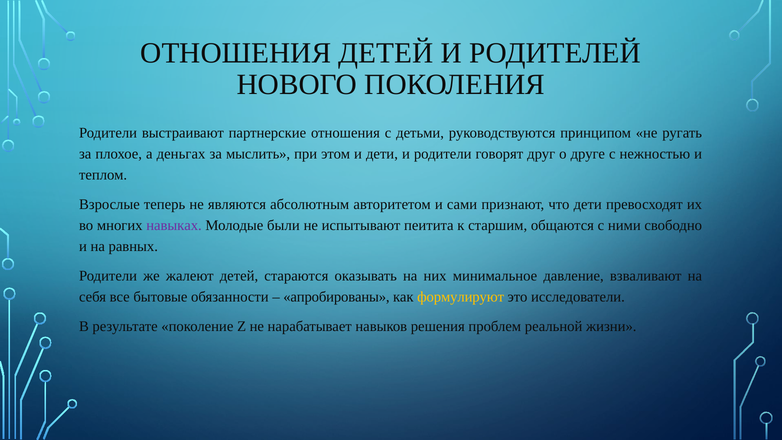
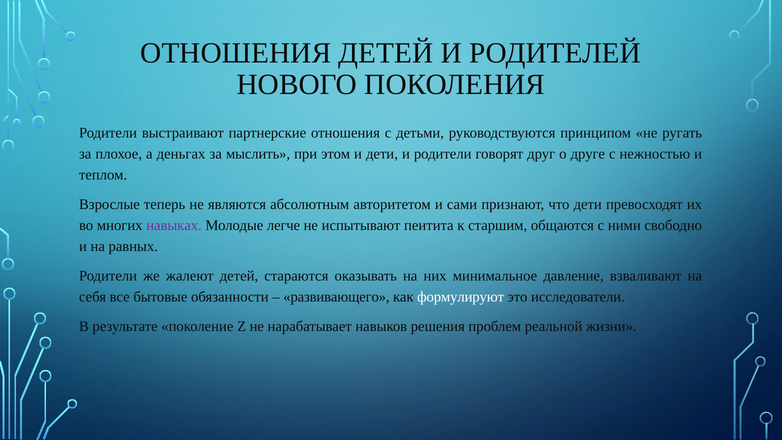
были: были -> легче (284, 225)
апробированы: апробированы -> развивающего (336, 297)
формулируют colour: yellow -> white (461, 297)
